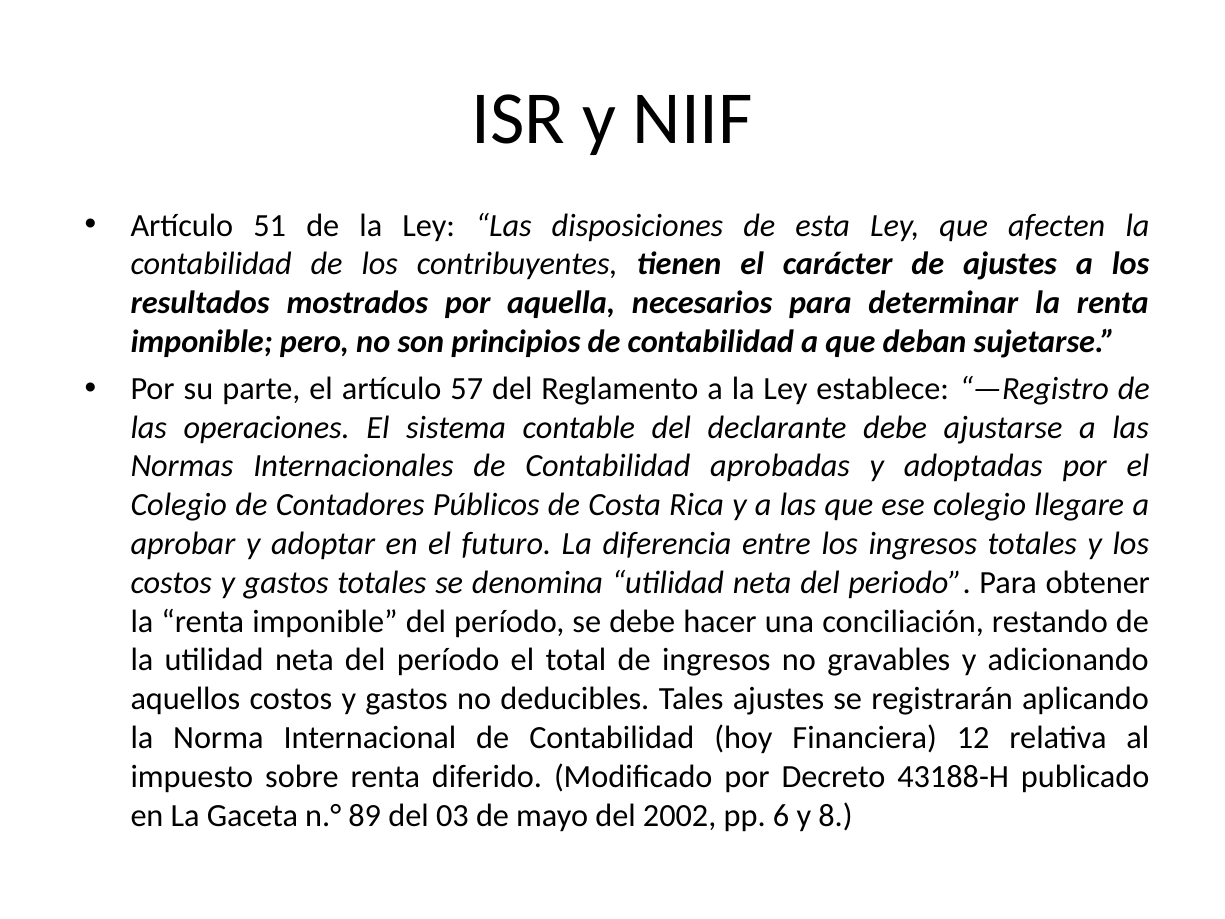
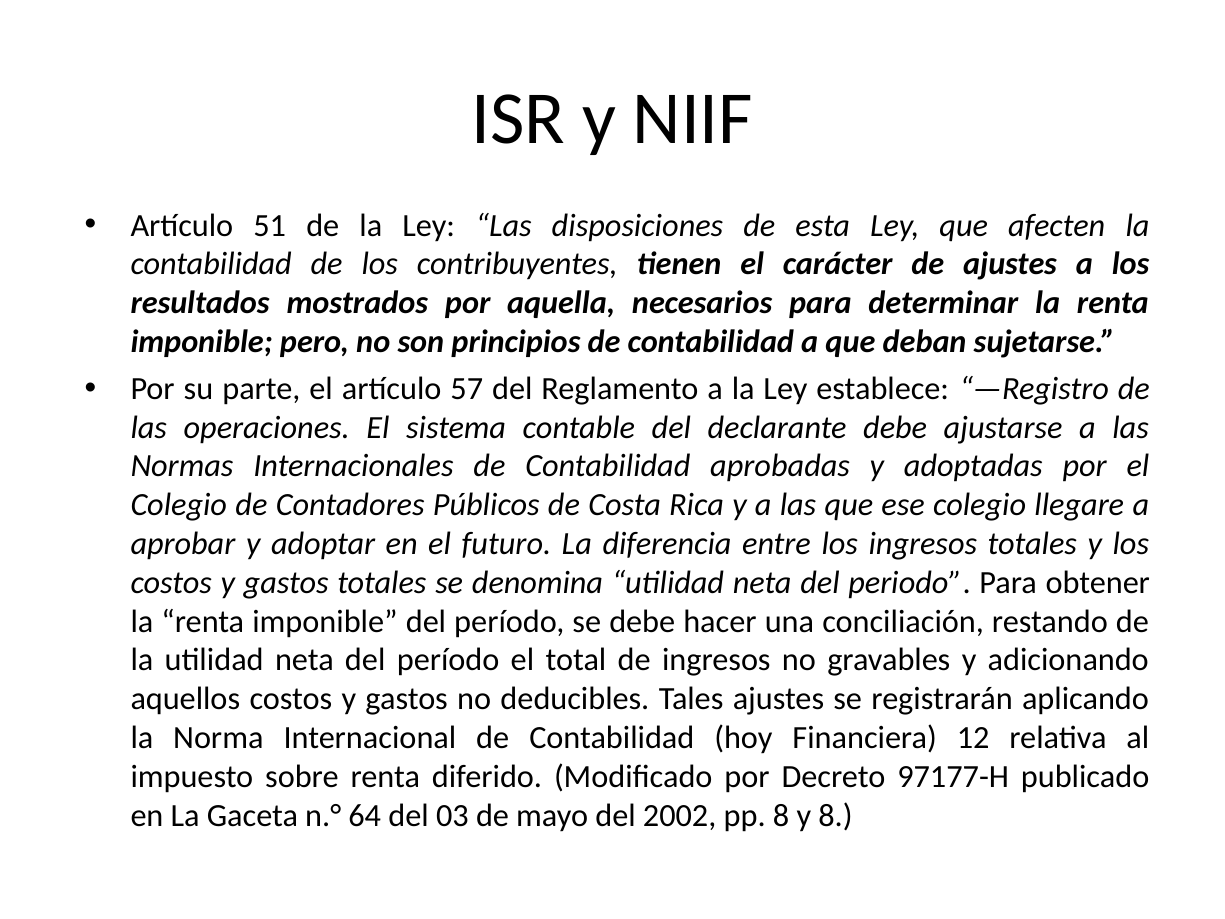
43188-H: 43188-H -> 97177-H (953, 776)
89: 89 -> 64 (365, 815)
pp 6: 6 -> 8 (781, 815)
